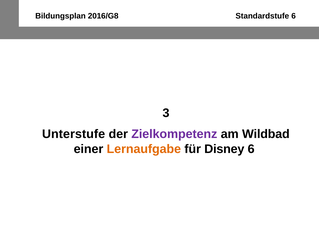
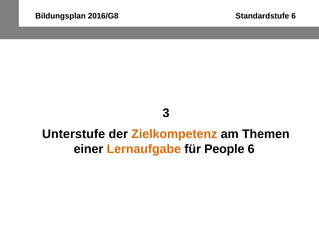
Zielkompetenz colour: purple -> orange (174, 134)
Wildbad: Wildbad -> Themen (266, 134)
Disney: Disney -> People (224, 149)
